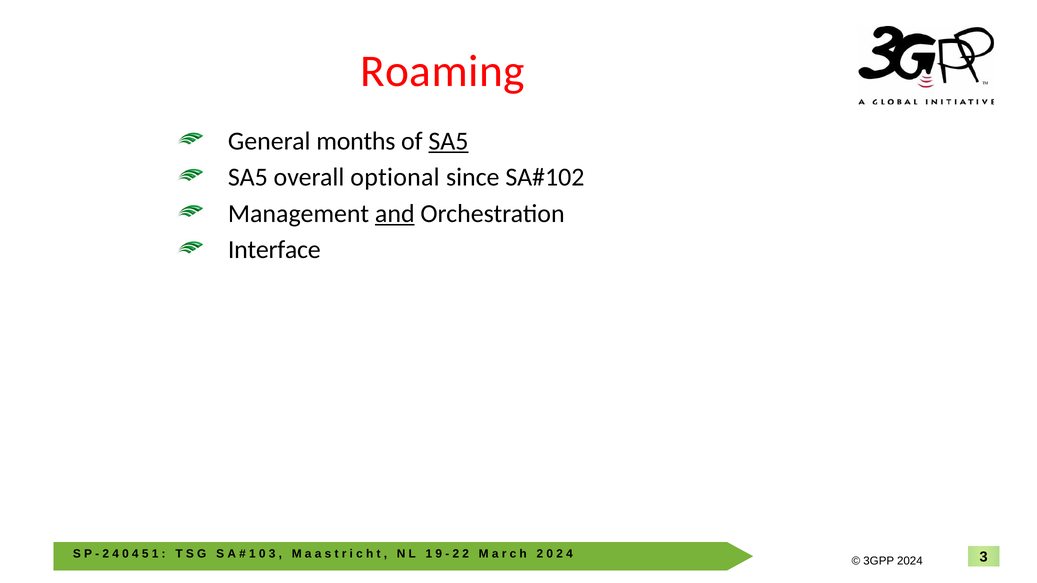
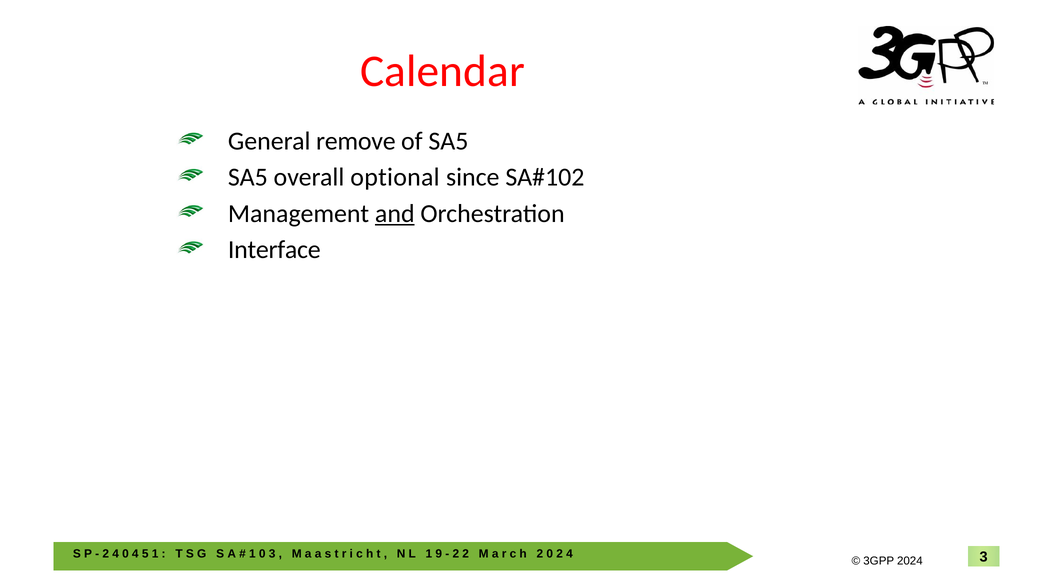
Roaming: Roaming -> Calendar (442, 71)
months: months -> remove (356, 141)
SA5 underline: present -> none (448, 141)
